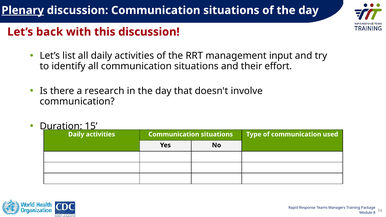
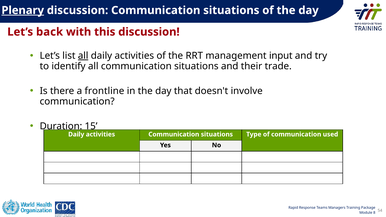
all underline: none -> present (83, 56)
effort: effort -> trade (278, 66)
research: research -> frontline (104, 91)
